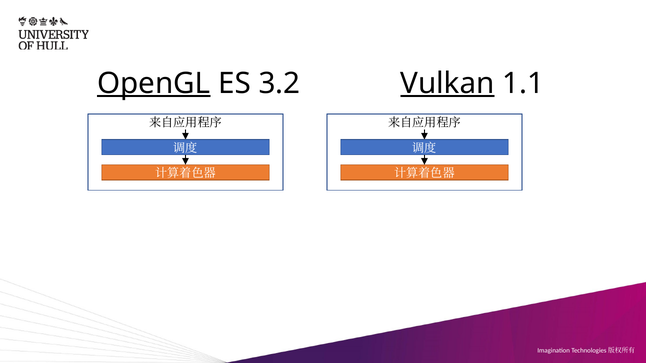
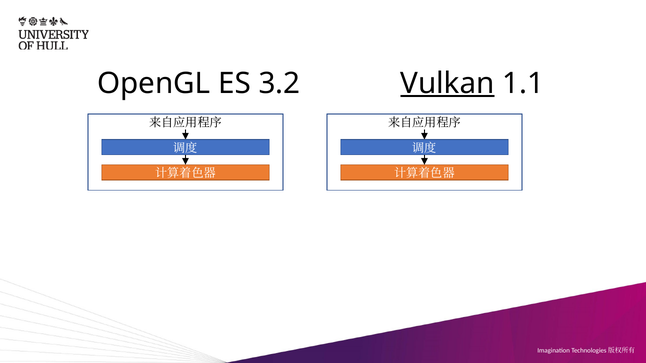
OpenGL underline: present -> none (154, 83)
